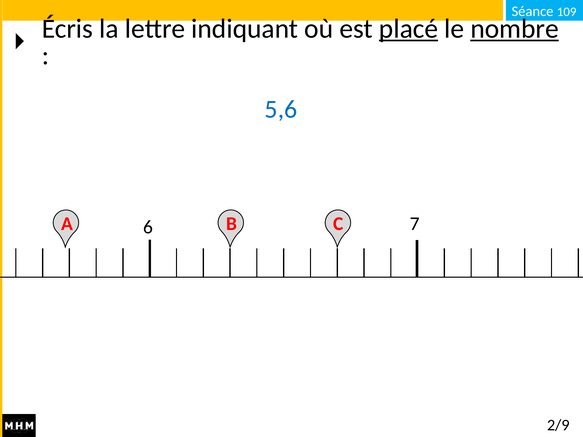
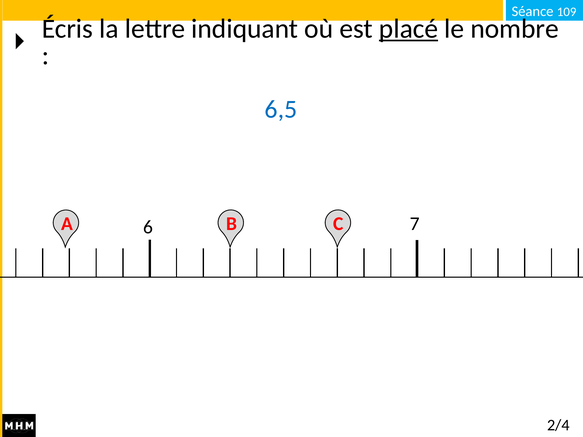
nombre underline: present -> none (515, 29)
5,6: 5,6 -> 6,5 (281, 109)
2/9: 2/9 -> 2/4 (558, 425)
